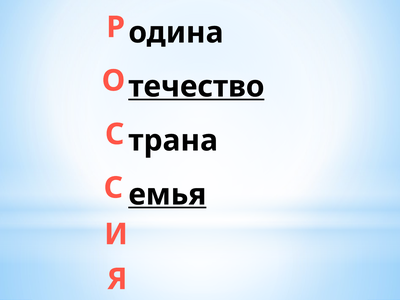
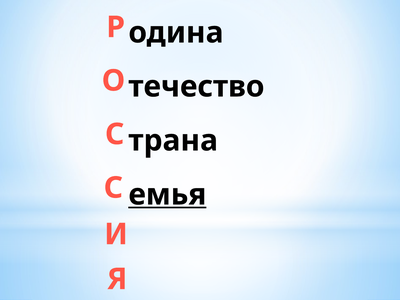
течество underline: present -> none (196, 87)
